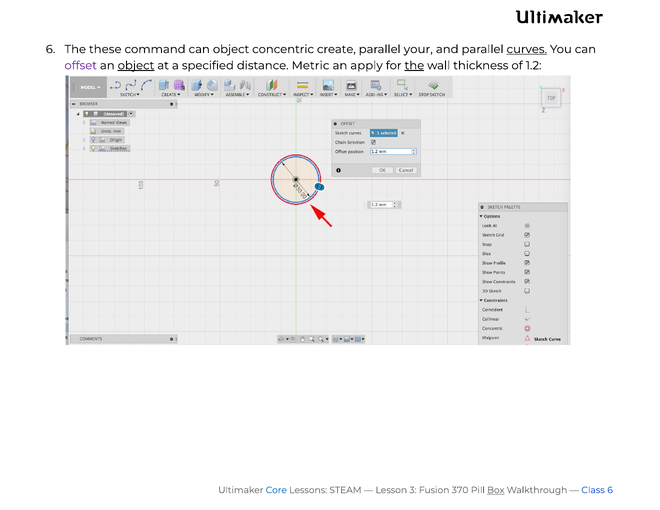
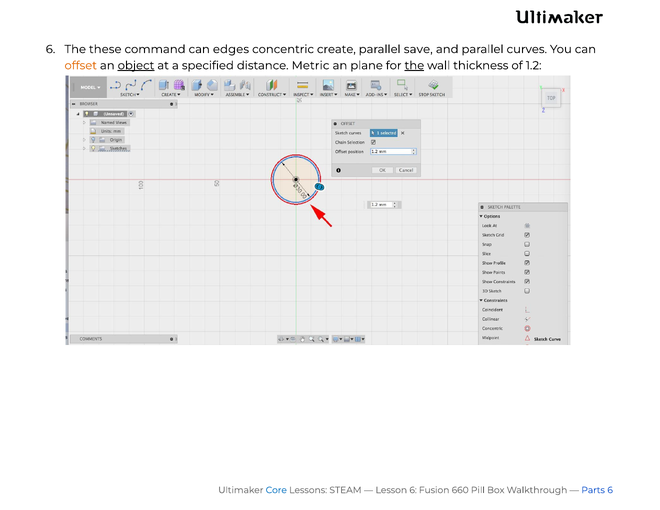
can object: object -> edges (231, 49)
your: your -> save (418, 49)
curves underline: present -> none (527, 49)
offset colour: purple -> orange (81, 65)
apply: apply -> plane (367, 65)
Lesson 3: 3 -> 6 (413, 490)
370: 370 -> 660 (460, 490)
Box underline: present -> none (496, 490)
Class: Class -> Parts (593, 490)
